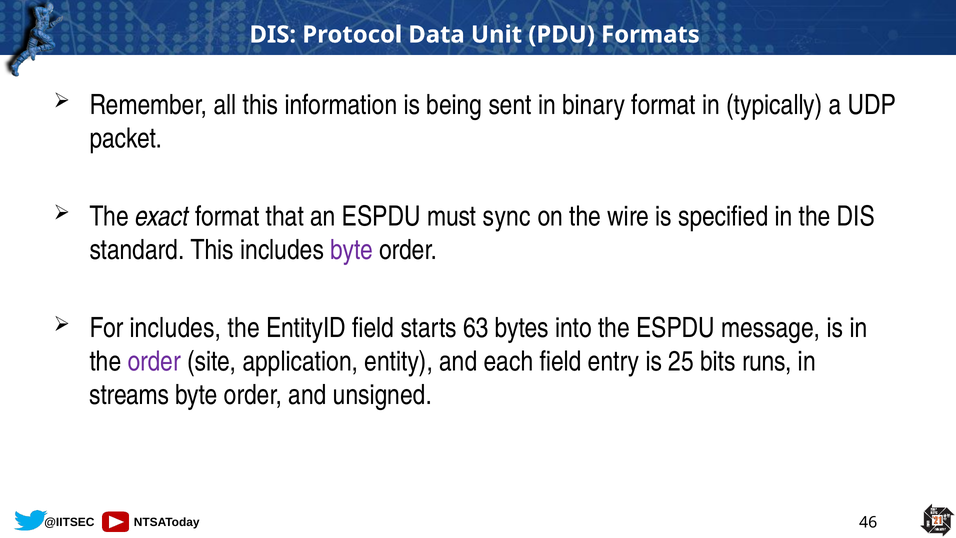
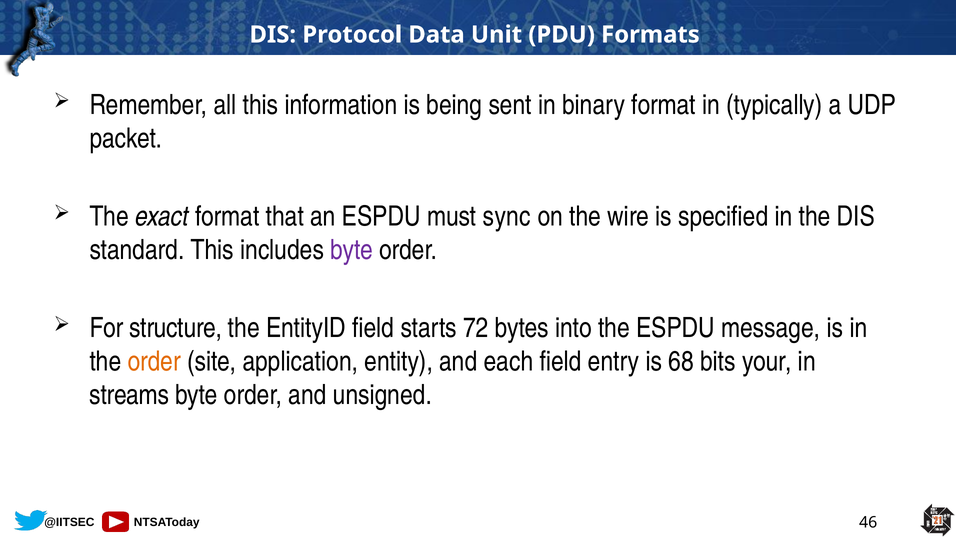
For includes: includes -> structure (176, 328)
63: 63 -> 72 (476, 328)
order colour: purple -> orange (154, 362)
25: 25 -> 68 (681, 362)
runs: runs -> your (767, 362)
